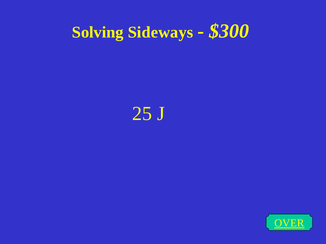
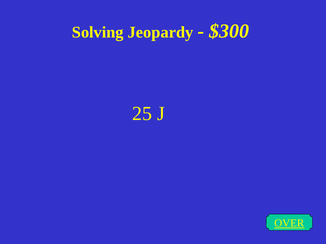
Sideways: Sideways -> Jeopardy (161, 32)
